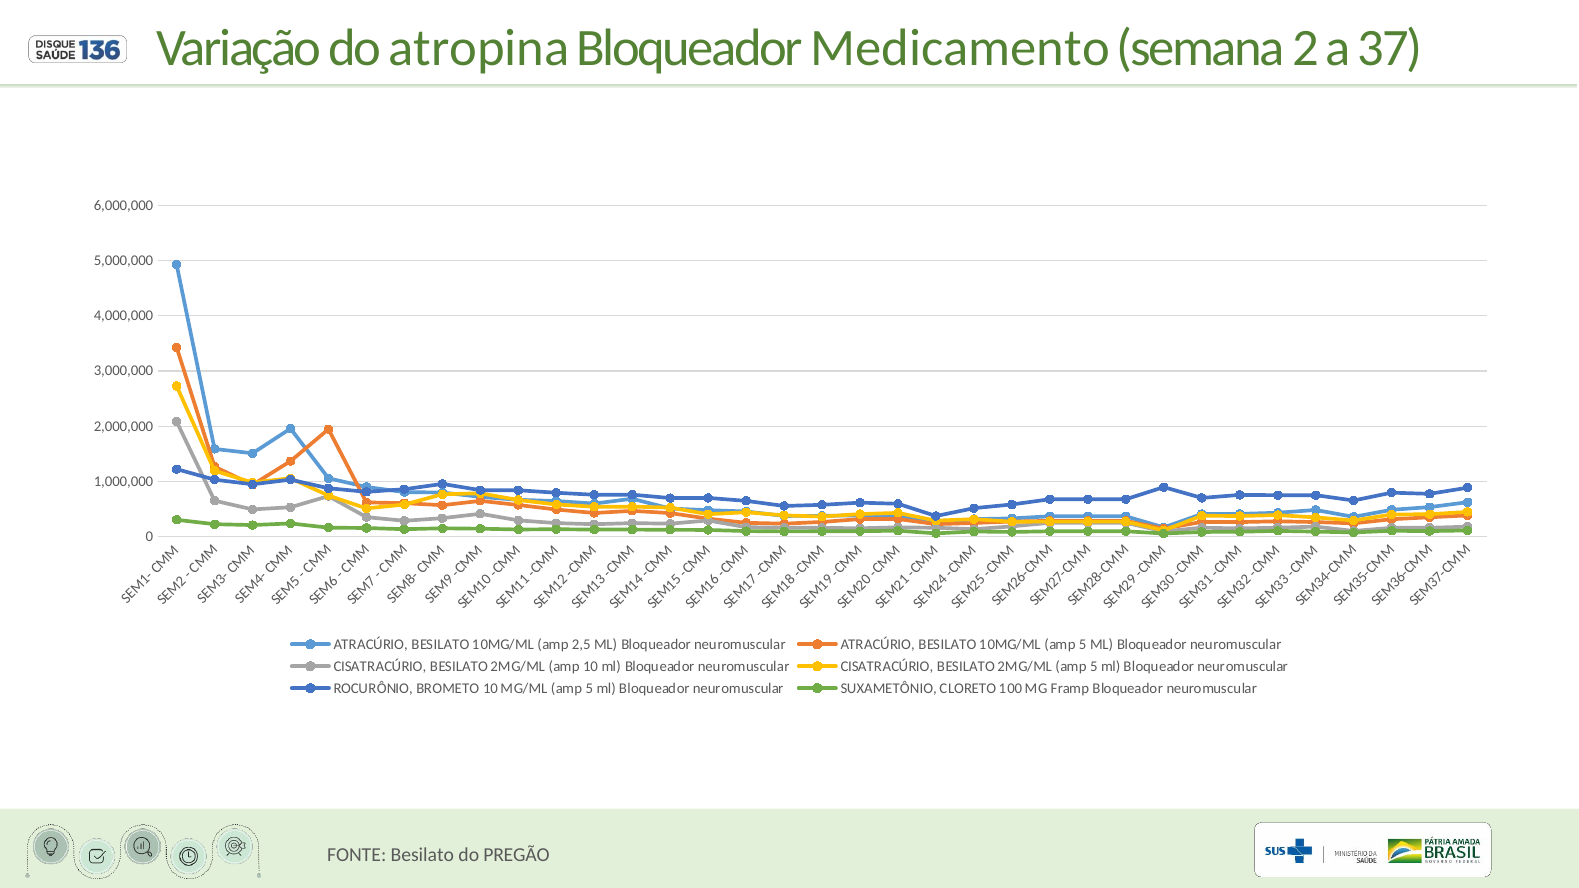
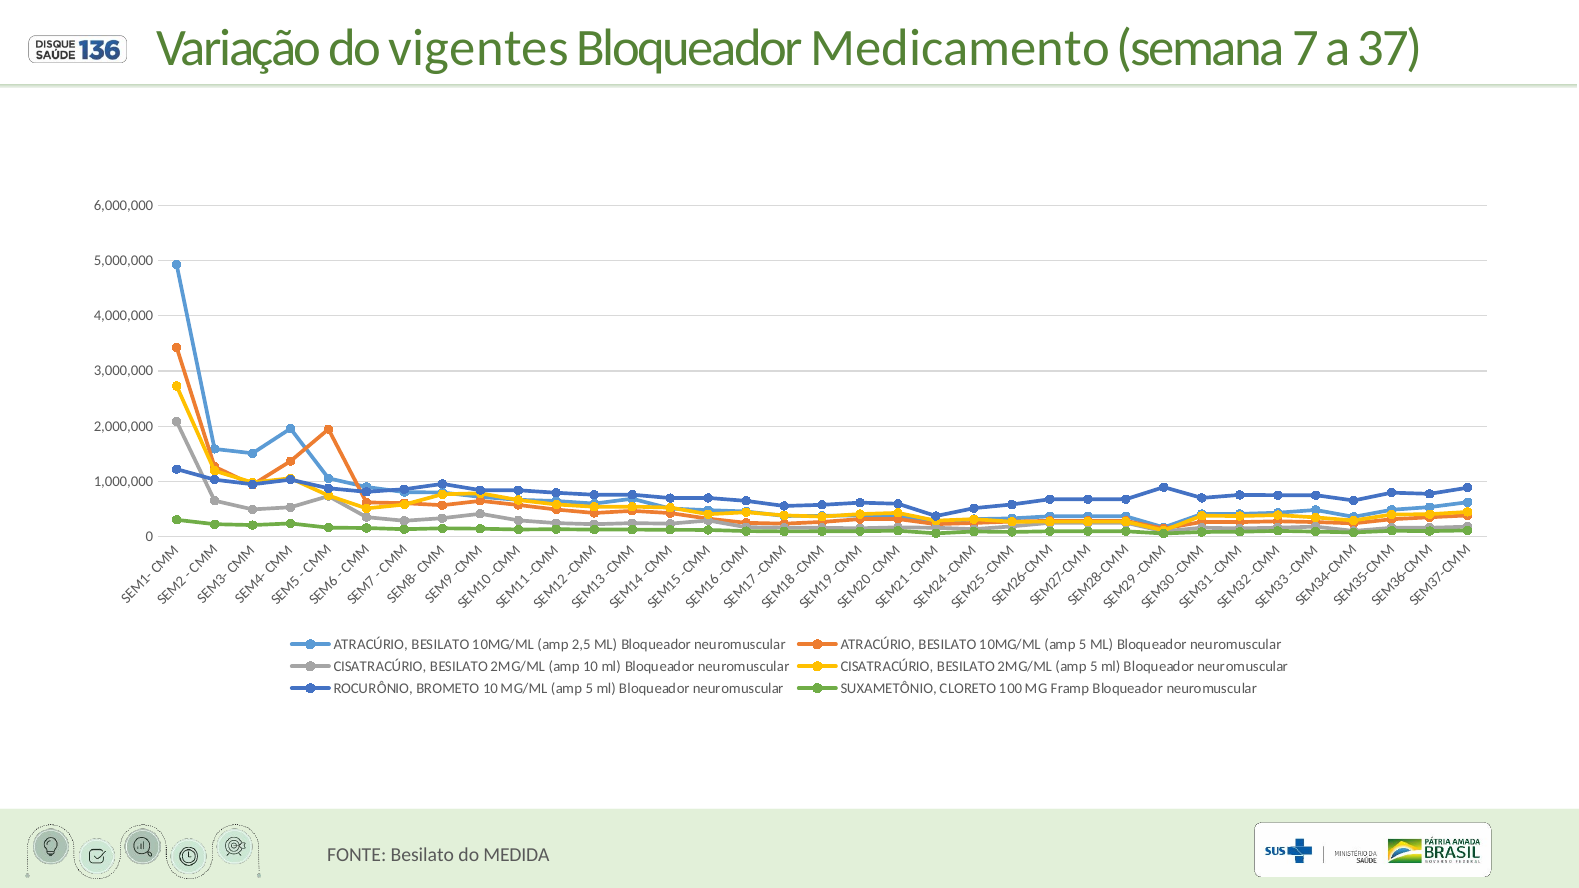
atropina: atropina -> vigentes (479, 48)
semana 2: 2 -> 7 (1305, 48)
PREGÃO: PREGÃO -> MEDIDA (516, 855)
